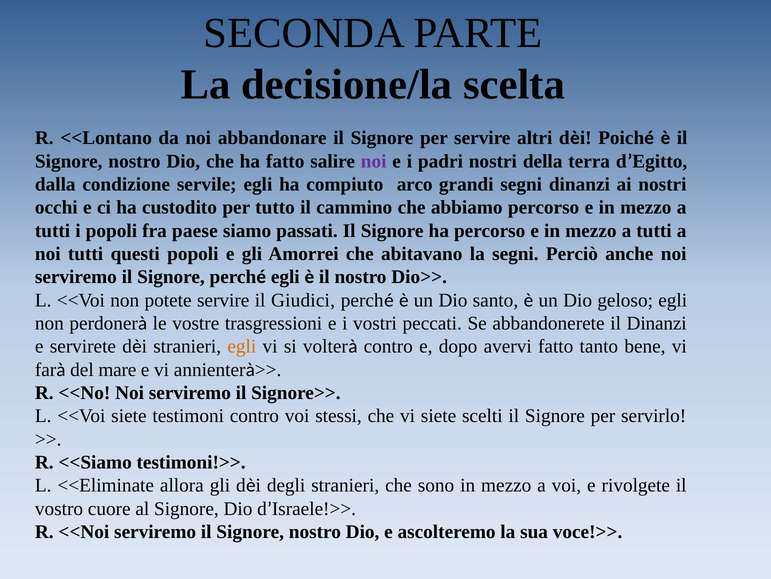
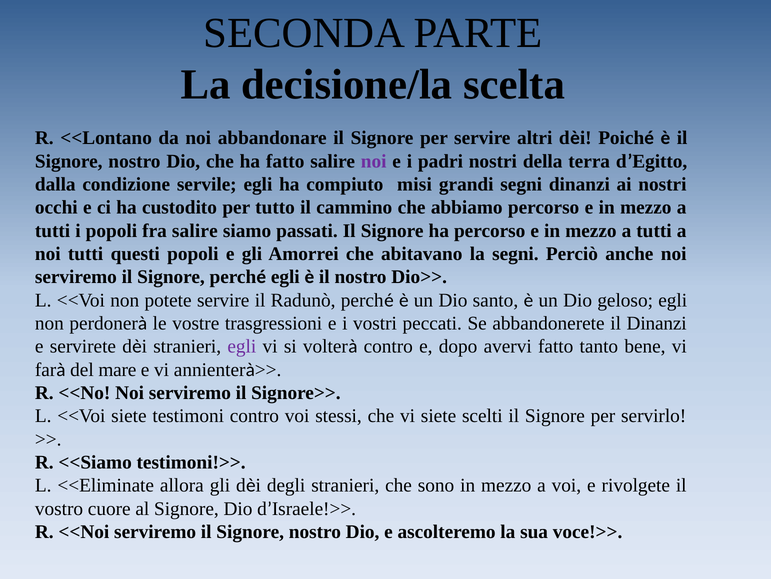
arco: arco -> misi (414, 184)
fra paese: paese -> salire (195, 230)
Giudici: Giudici -> Radunò (303, 300)
egli colour: orange -> purple (242, 346)
